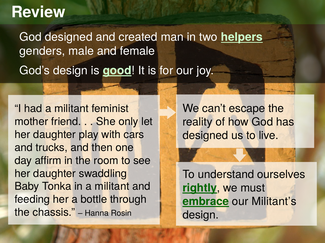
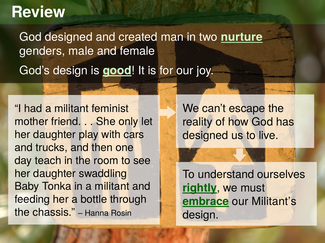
helpers: helpers -> nurture (242, 37)
affirm: affirm -> teach (48, 161)
